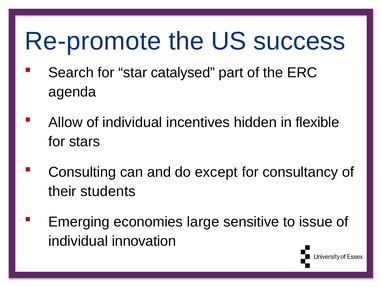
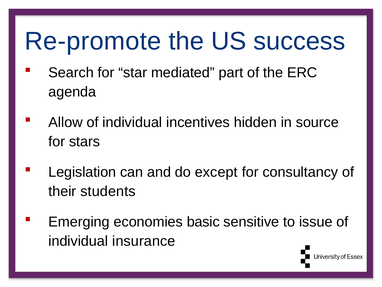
catalysed: catalysed -> mediated (183, 73)
flexible: flexible -> source (317, 122)
Consulting: Consulting -> Legislation (82, 172)
large: large -> basic (203, 222)
innovation: innovation -> insurance (144, 241)
